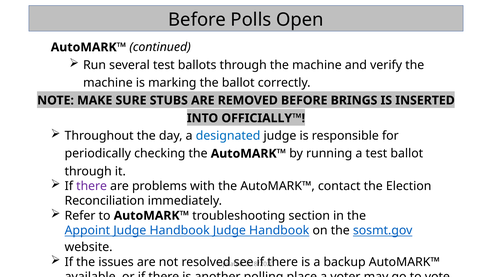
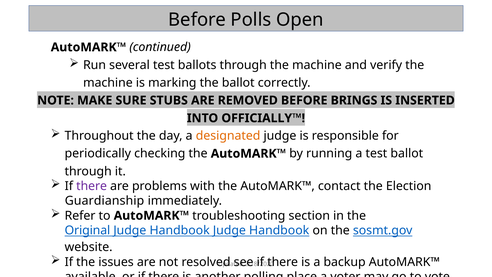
designated colour: blue -> orange (228, 136)
Reconciliation: Reconciliation -> Guardianship (105, 201)
Appoint: Appoint -> Original (87, 230)
